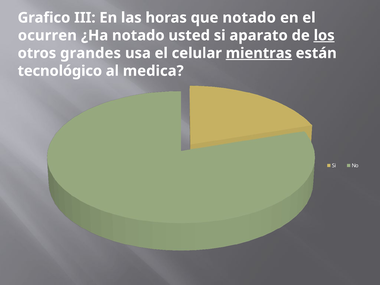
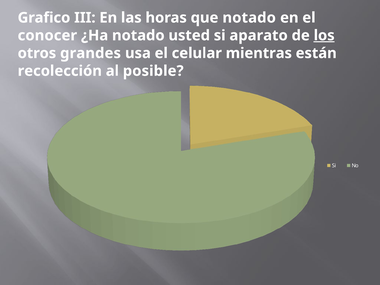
ocurren: ocurren -> conocer (47, 35)
mientras underline: present -> none (259, 53)
tecnológico: tecnológico -> recolección (60, 71)
medica: medica -> posible (153, 71)
